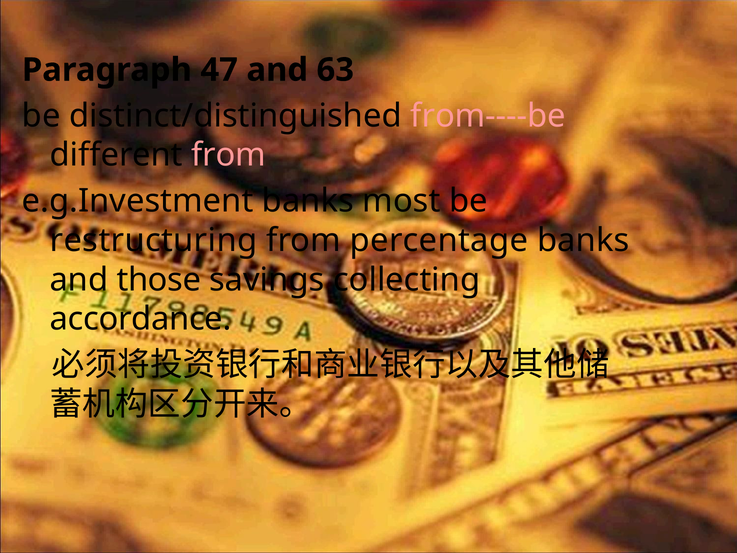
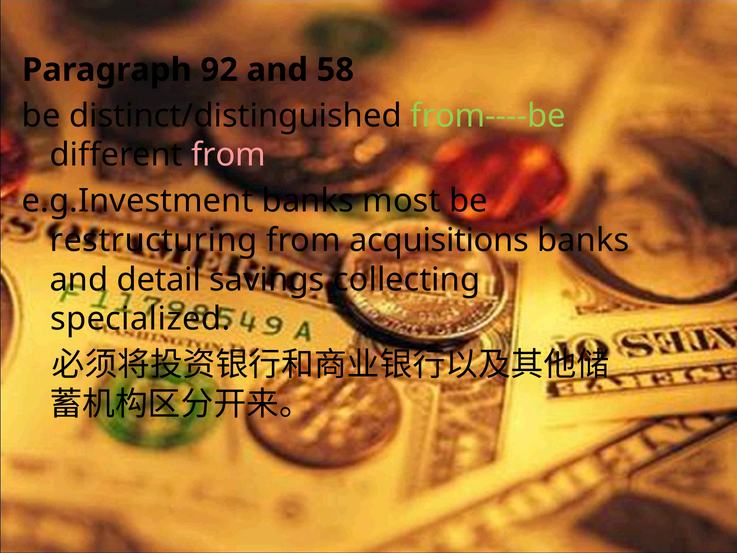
47: 47 -> 92 (219, 70)
63: 63 -> 58 (335, 70)
from----be colour: pink -> light green (488, 116)
percentage: percentage -> acquisitions (439, 240)
those: those -> detail (159, 280)
accordance: accordance -> specialized (140, 319)
